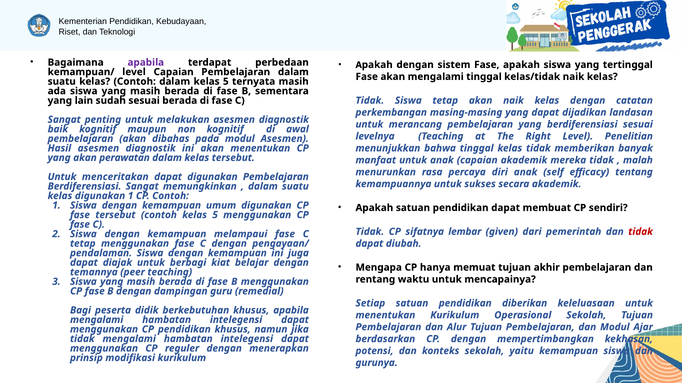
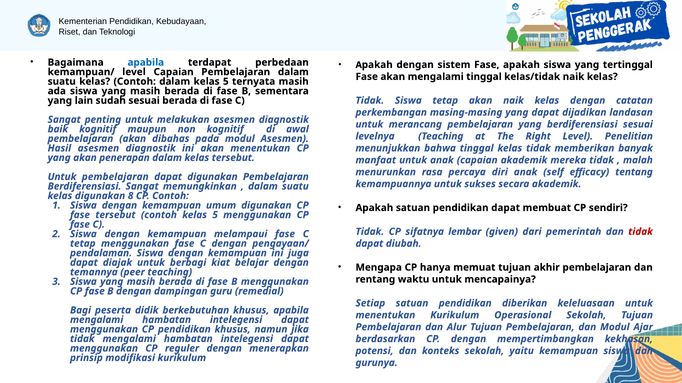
apabila colour: purple -> blue (146, 62)
perawatan: perawatan -> penerapan (124, 158)
Untuk menceritakan: menceritakan -> pembelajaran (115, 177)
digunakan 1: 1 -> 8 (131, 196)
